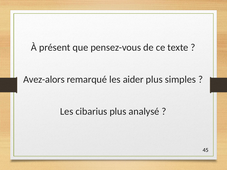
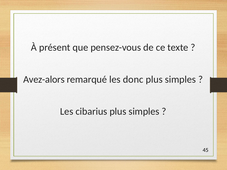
aider: aider -> donc (133, 80)
analysé: analysé -> simples (144, 112)
